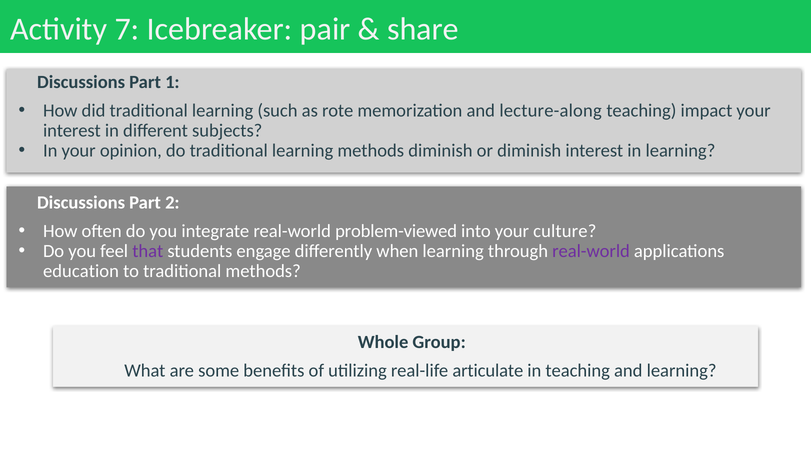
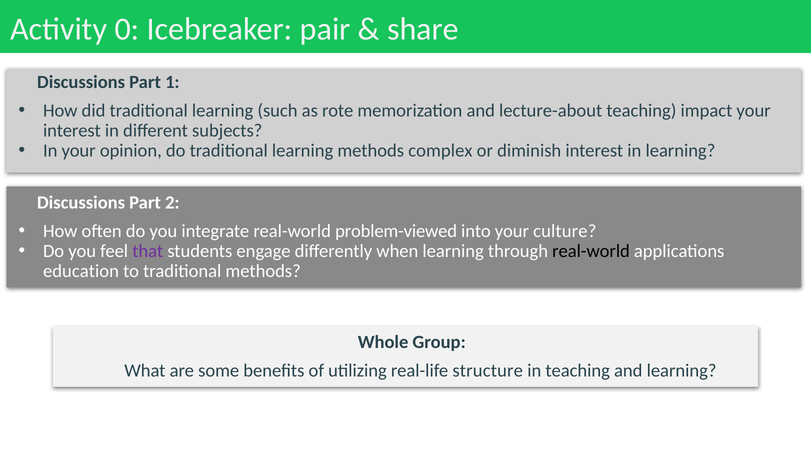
7: 7 -> 0 (127, 29)
lecture-along: lecture-along -> lecture-about (551, 110)
methods diminish: diminish -> complex (440, 151)
real-world colour: purple -> black (591, 251)
articulate: articulate -> structure (488, 371)
